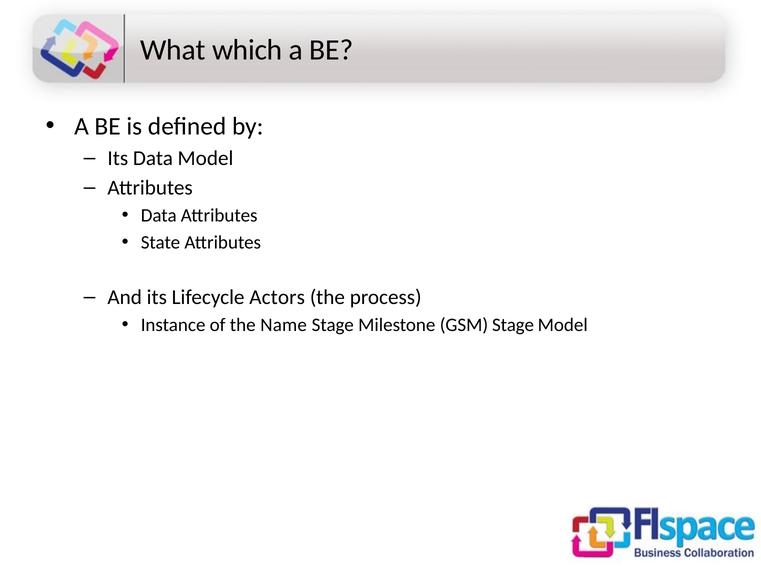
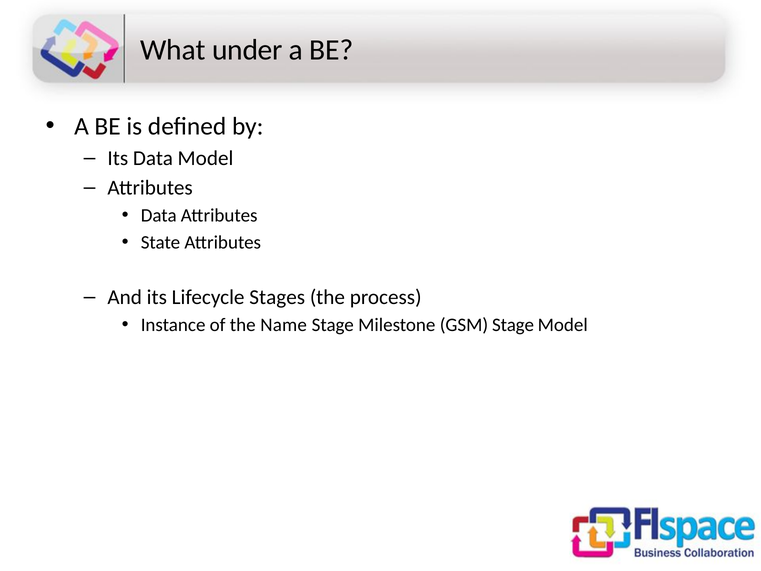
which: which -> under (247, 50)
Actors: Actors -> Stages (277, 297)
